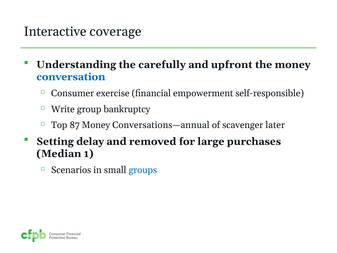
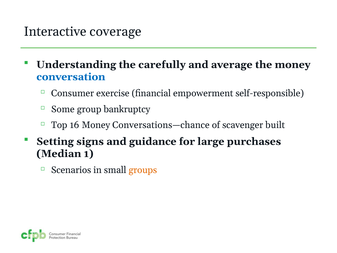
upfront: upfront -> average (232, 65)
Write: Write -> Some (63, 109)
87: 87 -> 16 (74, 125)
Conversations—annual: Conversations—annual -> Conversations—chance (161, 125)
later: later -> built (275, 125)
delay: delay -> signs (90, 141)
removed: removed -> guidance (153, 141)
groups colour: blue -> orange (143, 170)
